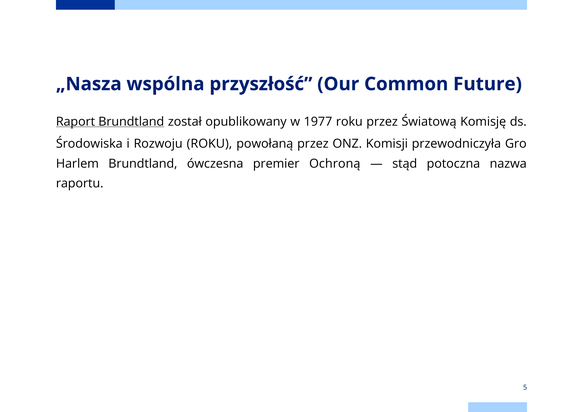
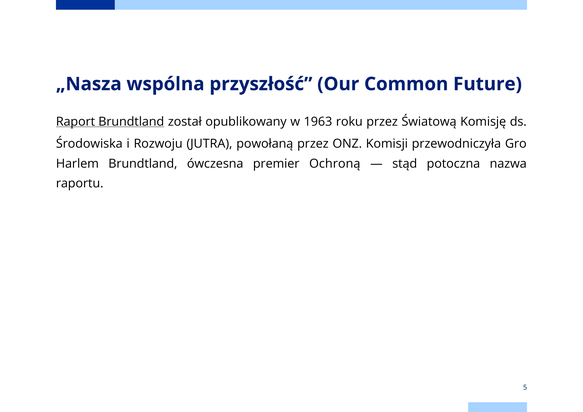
1977: 1977 -> 1963 (318, 122)
Rozwoju ROKU: ROKU -> JUTRA (209, 144)
